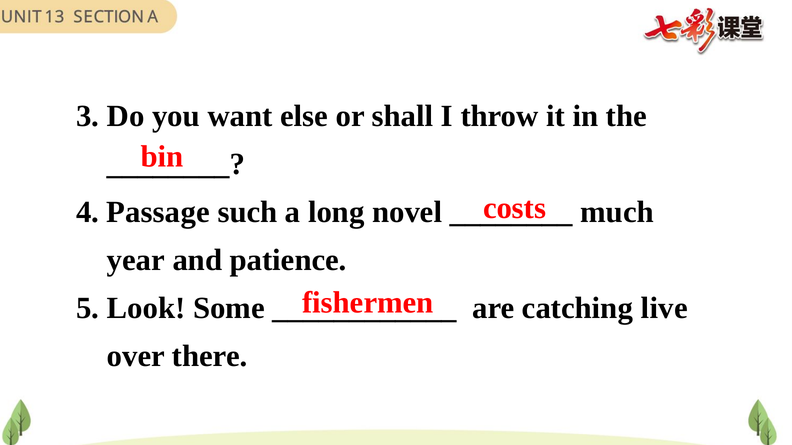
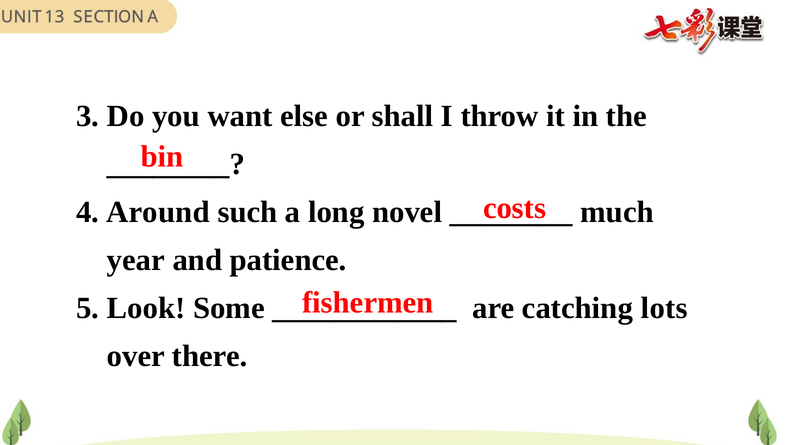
Passage: Passage -> Around (158, 212)
live: live -> lots (664, 308)
